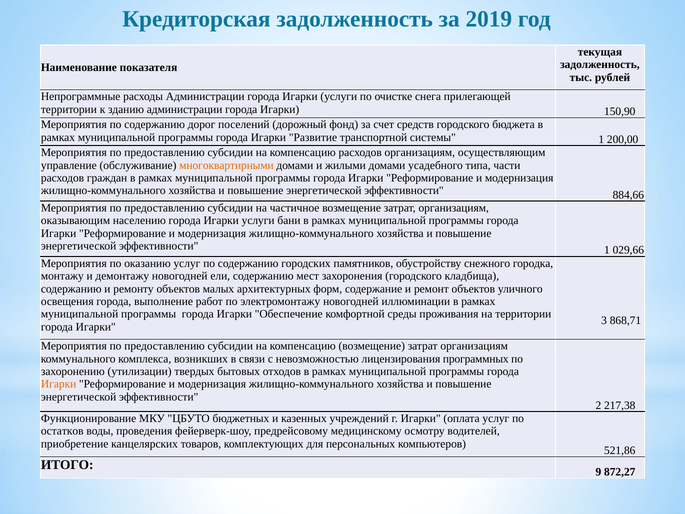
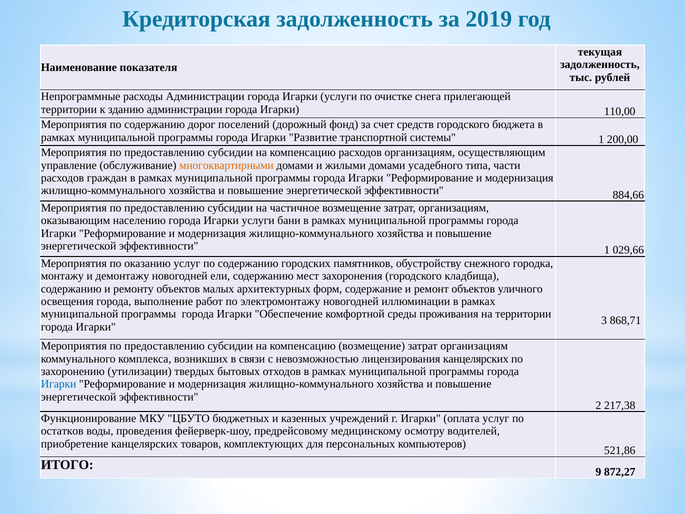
150,90: 150,90 -> 110,00 (620, 111)
лицензирования программных: программных -> канцелярских (476, 359)
Игарки colour: orange -> blue (59, 384)
